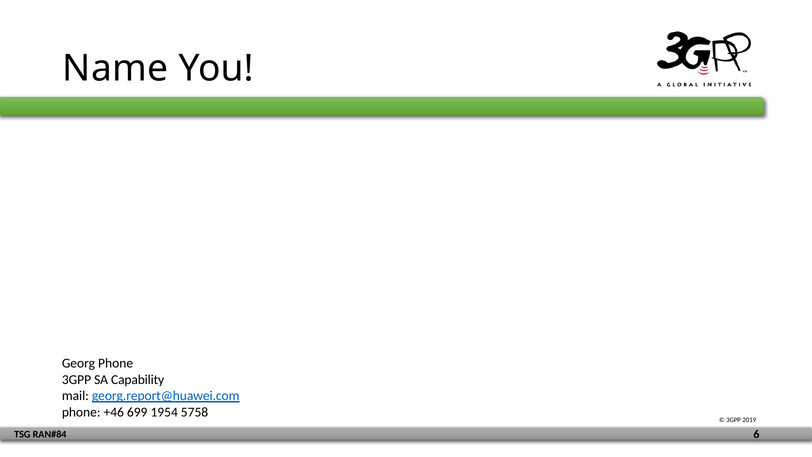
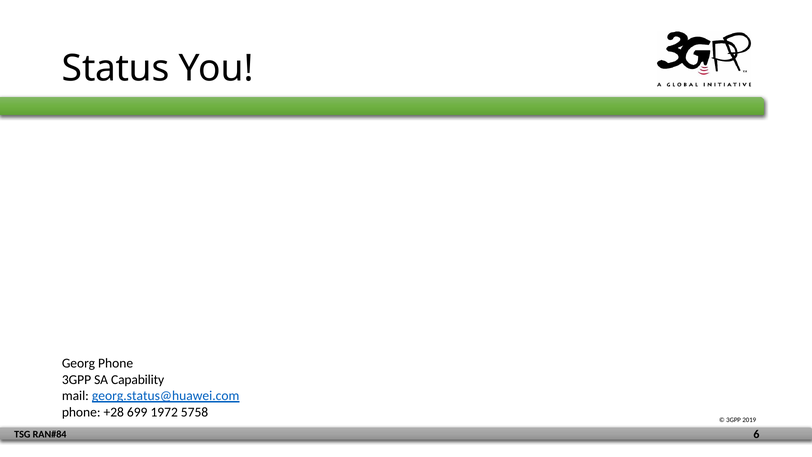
Name: Name -> Status (116, 68)
georg.report@huawei.com: georg.report@huawei.com -> georg.status@huawei.com (166, 396)
+46: +46 -> +28 (114, 412)
1954: 1954 -> 1972 (164, 412)
